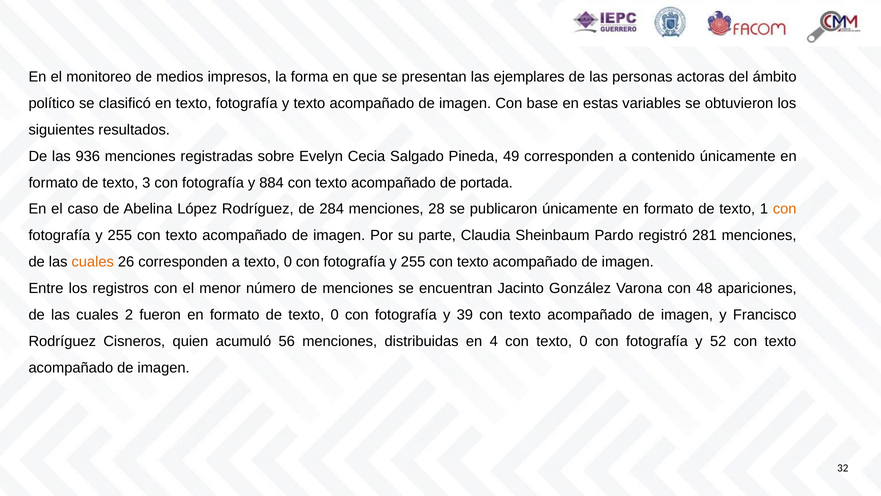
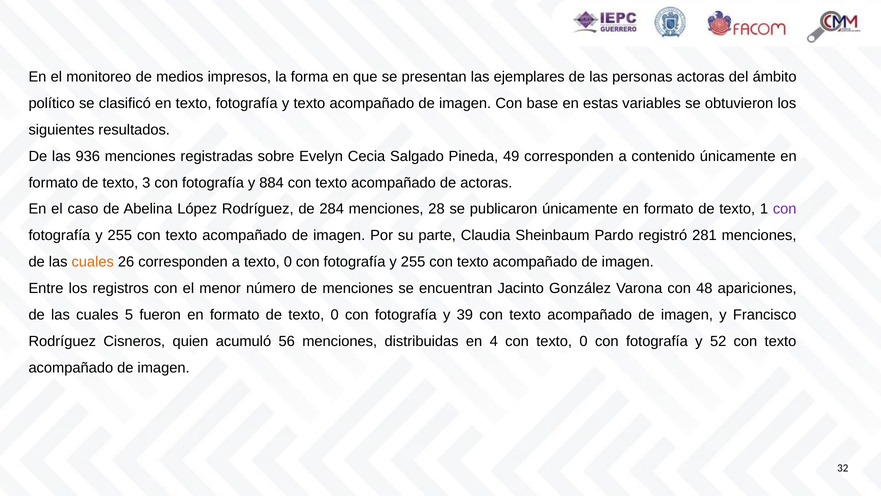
de portada: portada -> actoras (486, 183)
con colour: orange -> purple (785, 209)
2: 2 -> 5 (129, 315)
